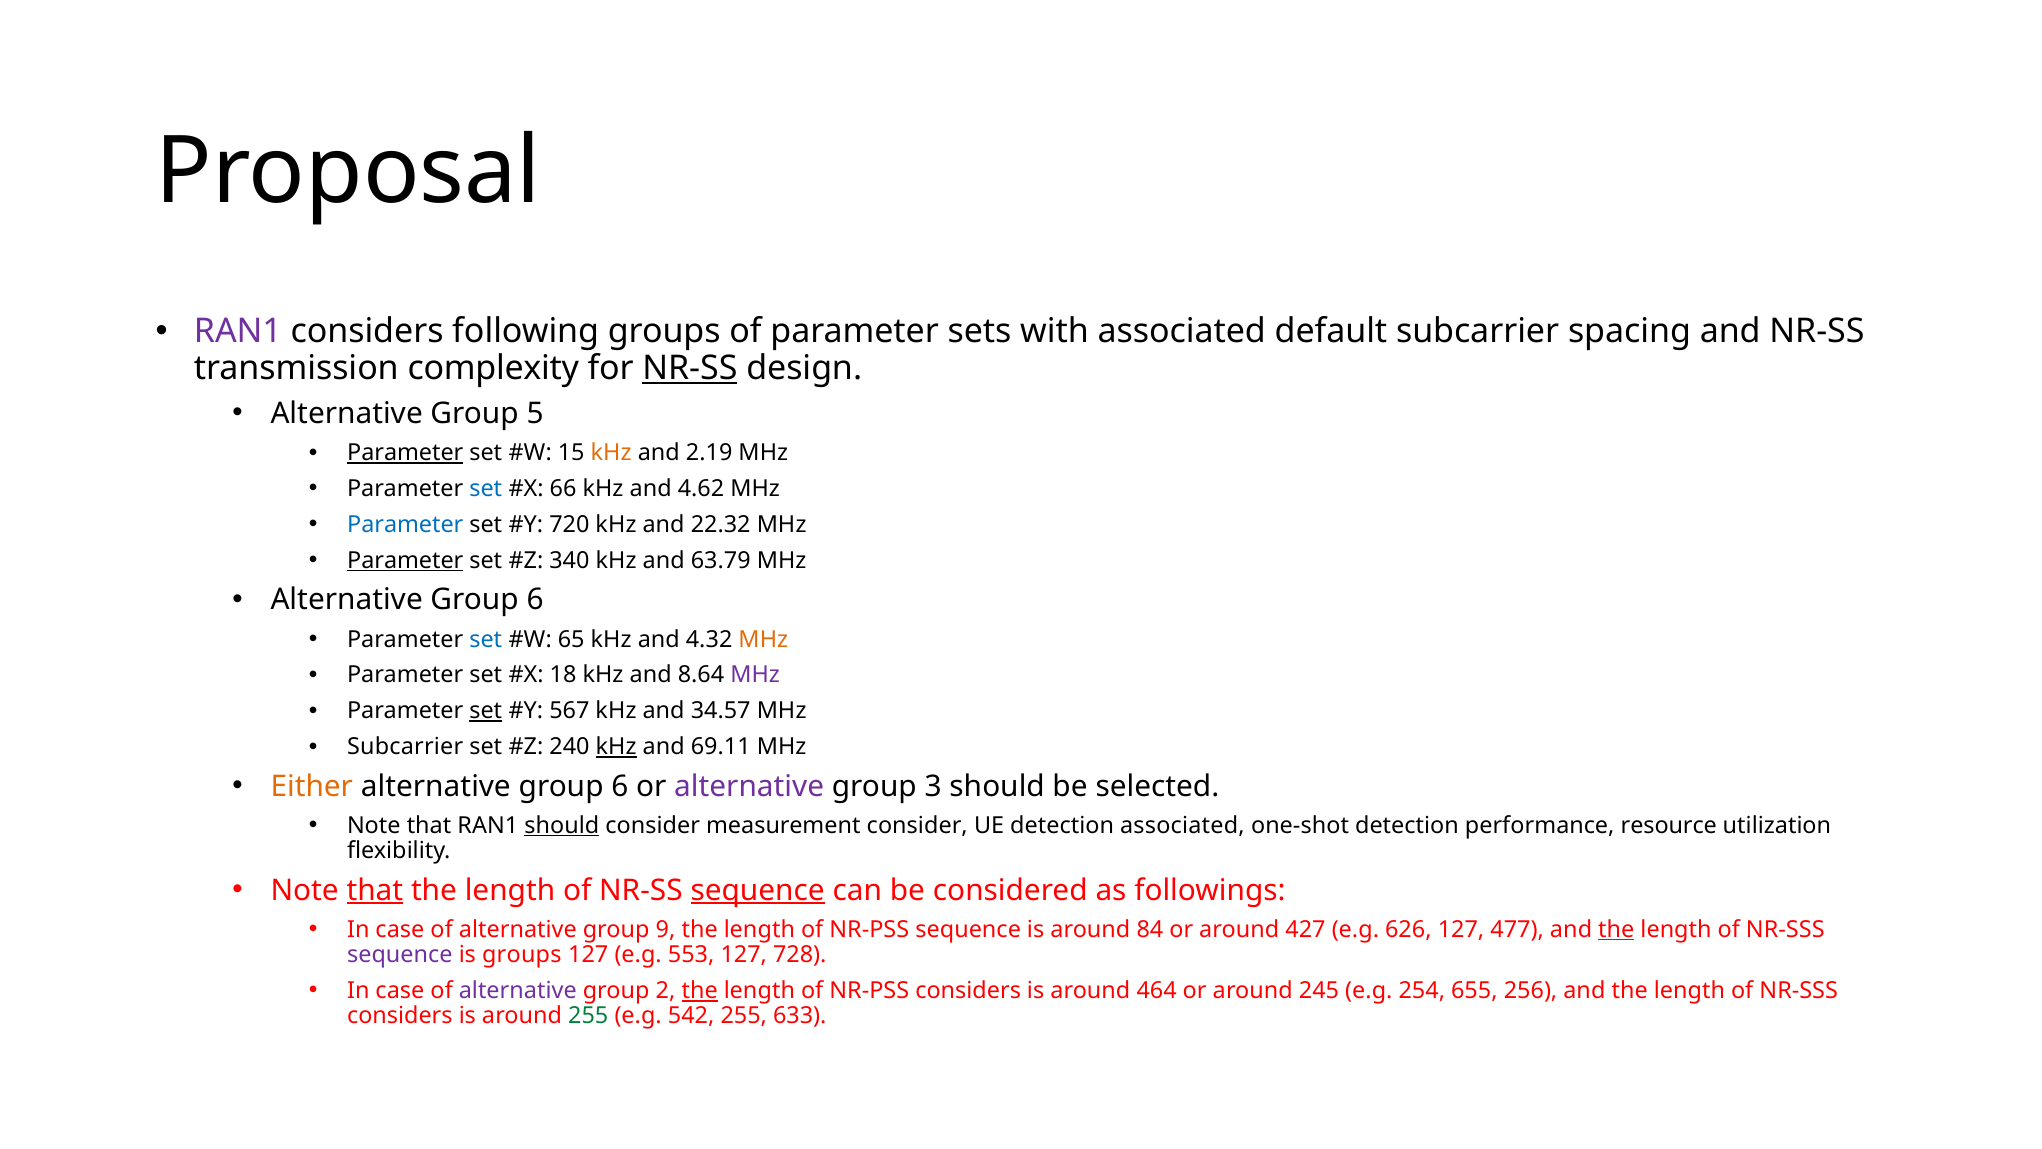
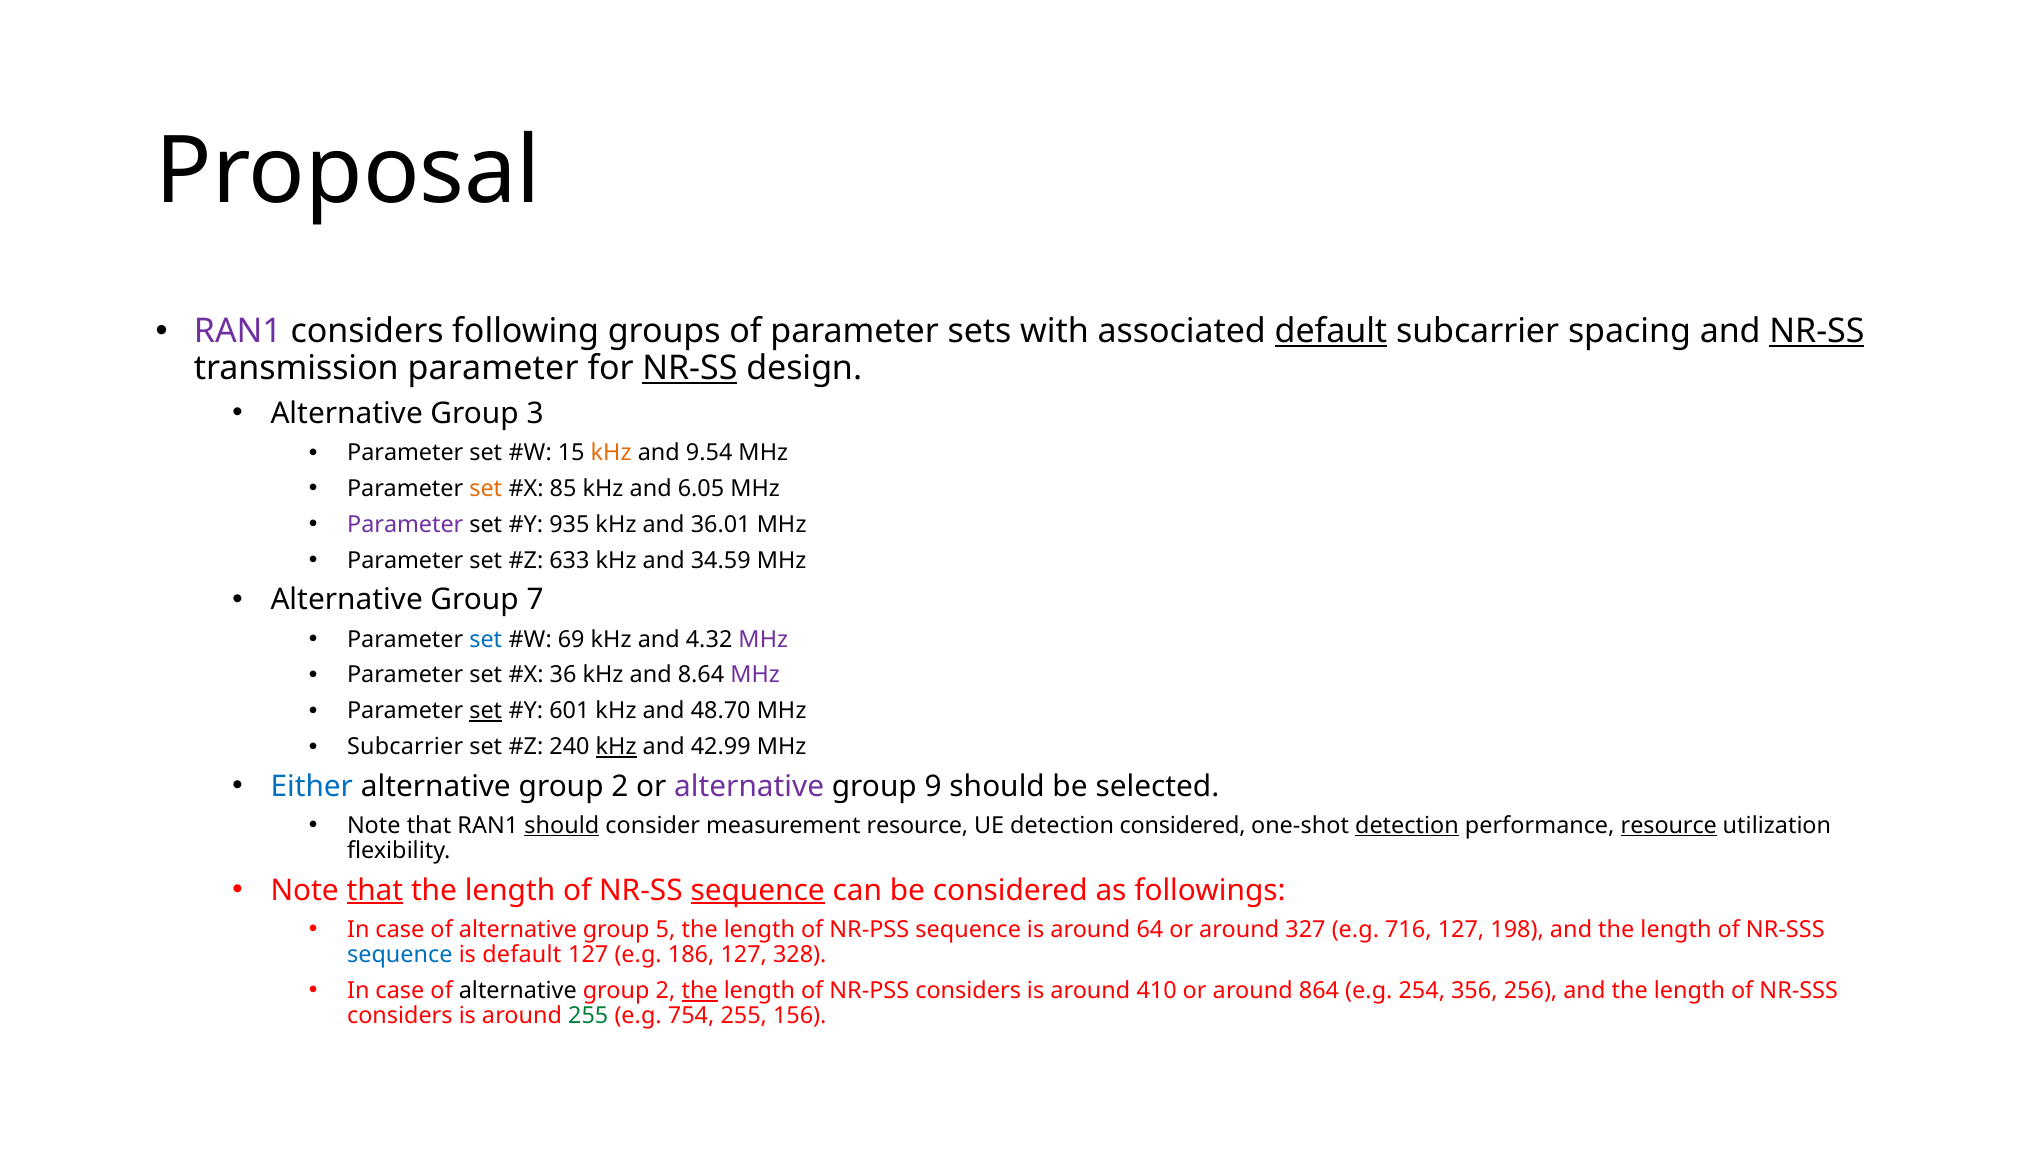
default underline: none -> present (1331, 332)
NR-SS underline: none -> present (1817, 332)
transmission complexity: complexity -> parameter (493, 368)
5: 5 -> 3 (535, 413)
Parameter underline: present -> none (405, 453)
2.19: 2.19 -> 9.54 (709, 453)
set colour: blue -> orange (486, 489)
66: 66 -> 85 (563, 489)
4.62: 4.62 -> 6.05 (701, 489)
Parameter colour: blue -> purple (405, 525)
720: 720 -> 935 (569, 525)
22.32: 22.32 -> 36.01 (721, 525)
Parameter underline: present -> none (405, 560)
340: 340 -> 633 (569, 560)
63.79: 63.79 -> 34.59 (721, 560)
6: 6 -> 7 (535, 600)
65: 65 -> 69 (571, 639)
MHz colour: orange -> purple (763, 639)
18: 18 -> 36 (563, 675)
567: 567 -> 601 (569, 711)
34.57: 34.57 -> 48.70 (721, 711)
69.11: 69.11 -> 42.99 (721, 747)
Either colour: orange -> blue (312, 786)
6: 6 -> 2 (620, 786)
3: 3 -> 9 (933, 786)
measurement consider: consider -> resource (917, 825)
detection associated: associated -> considered (1183, 825)
detection underline: none -> present (1407, 825)
resource underline: none -> present (1669, 825)
9: 9 -> 5 (665, 929)
84: 84 -> 64 (1150, 929)
427: 427 -> 327 (1305, 929)
626: 626 -> 716 (1408, 929)
477: 477 -> 198 (1517, 929)
the underline: present -> none (1616, 929)
sequence colour: purple -> blue (400, 955)
is groups: groups -> default (522, 955)
553: 553 -> 186 (691, 955)
728: 728 -> 328 (800, 955)
alternative colour: purple -> black (518, 991)
464: 464 -> 410 (1157, 991)
245: 245 -> 864 (1319, 991)
655: 655 -> 356 (1474, 991)
542: 542 -> 754 (691, 1016)
633: 633 -> 156 (800, 1016)
